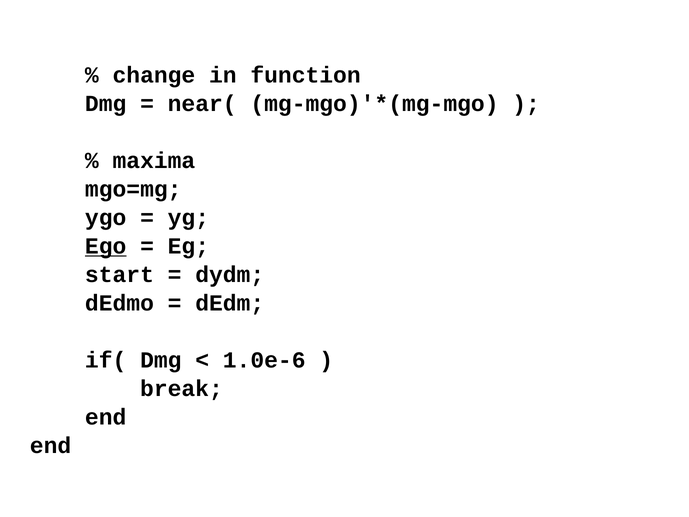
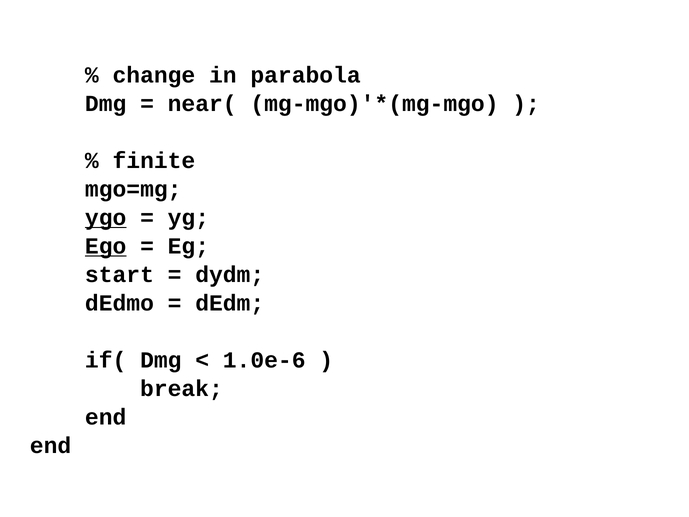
function: function -> parabola (306, 75)
maxima: maxima -> finite (154, 160)
ygo underline: none -> present (106, 217)
